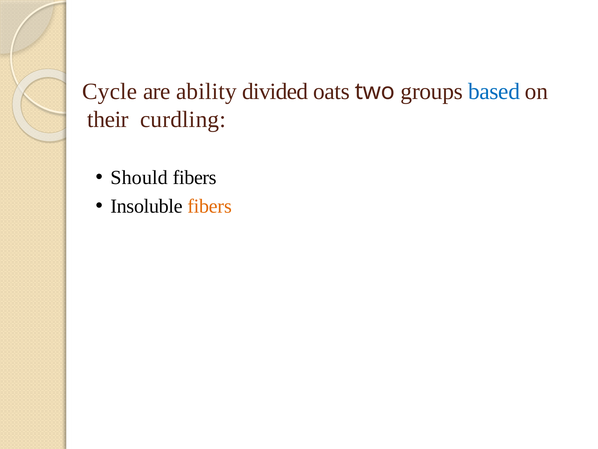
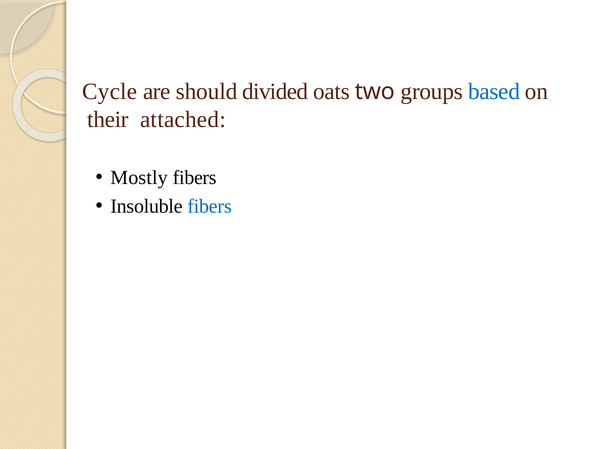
ability: ability -> should (207, 92)
curdling: curdling -> attached (183, 119)
Should: Should -> Mostly (139, 177)
fibers colour: orange -> blue (210, 206)
